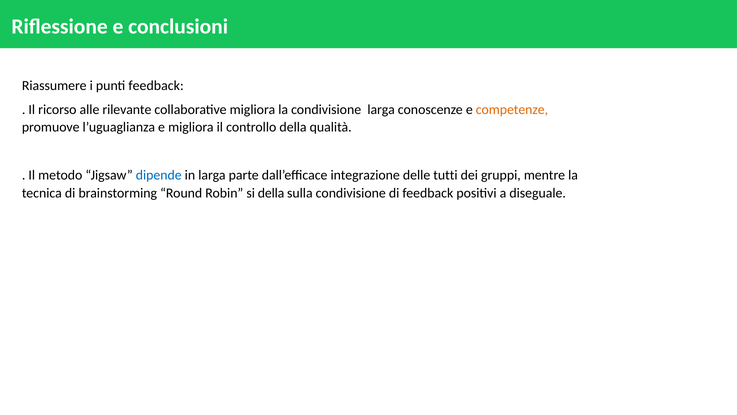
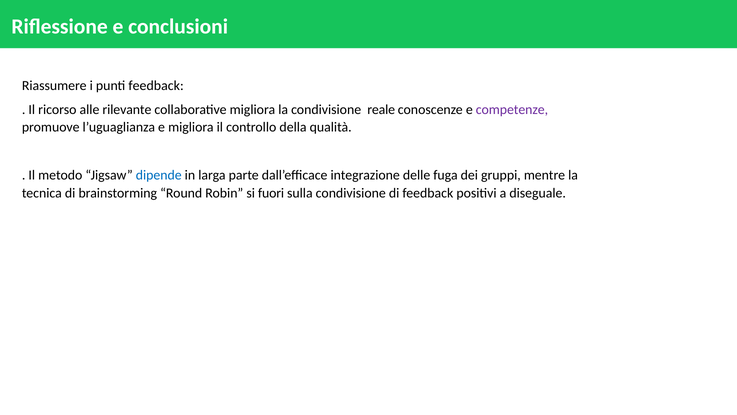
condivisione larga: larga -> reale (381, 110)
competenze colour: orange -> purple (512, 110)
tutti: tutti -> fuga (445, 175)
si della: della -> fuori (271, 193)
